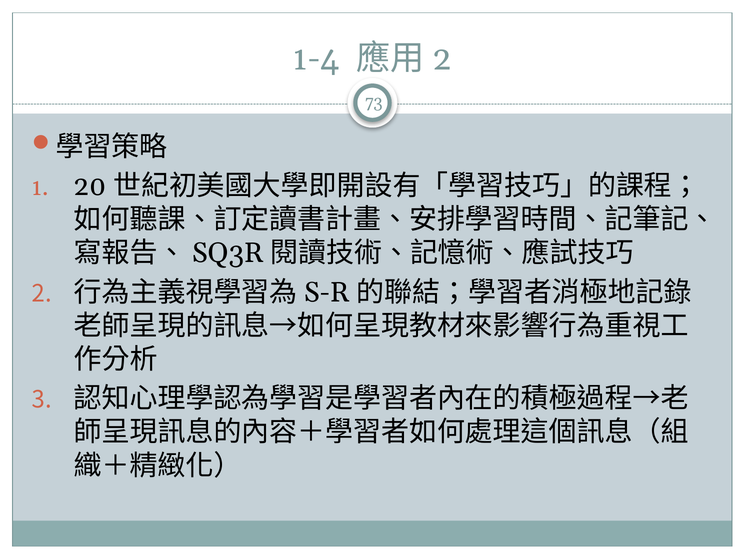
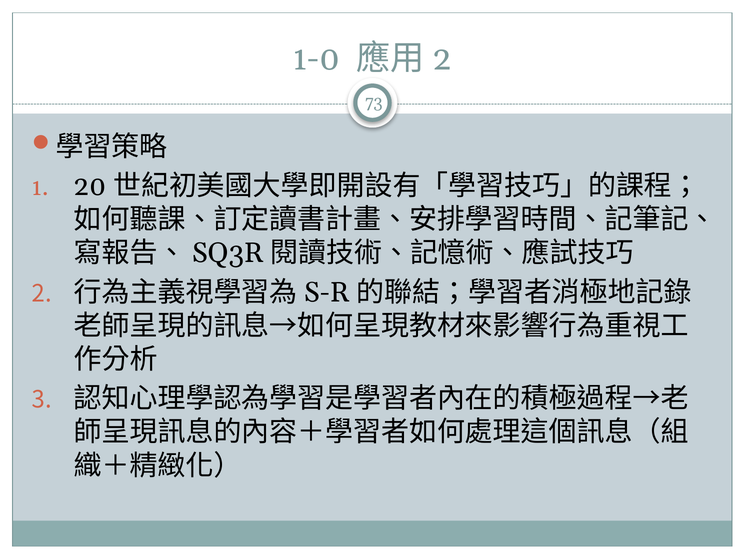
1-4: 1-4 -> 1-0 (317, 59)
